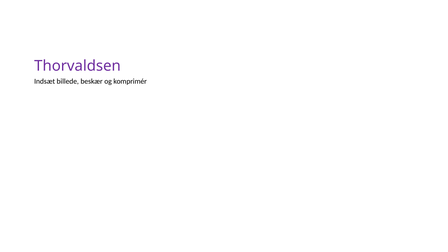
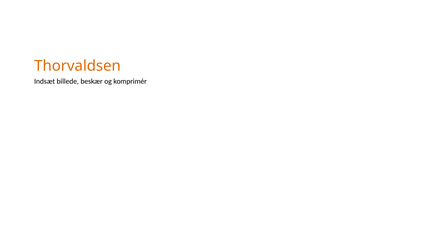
Thorvaldsen colour: purple -> orange (77, 66)
